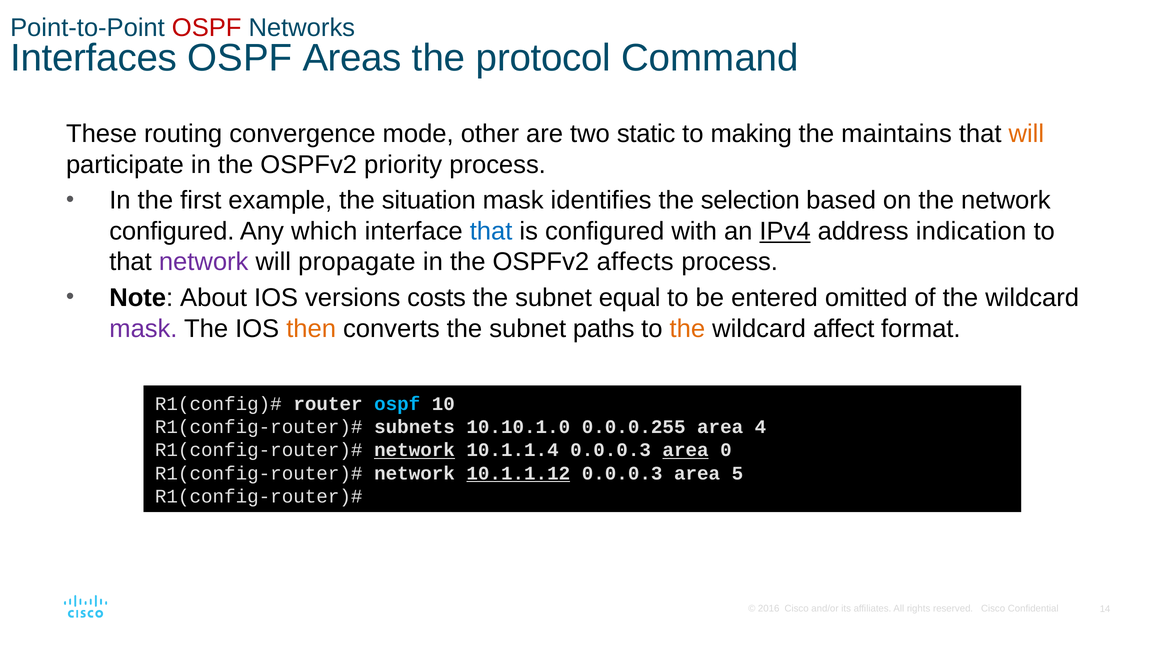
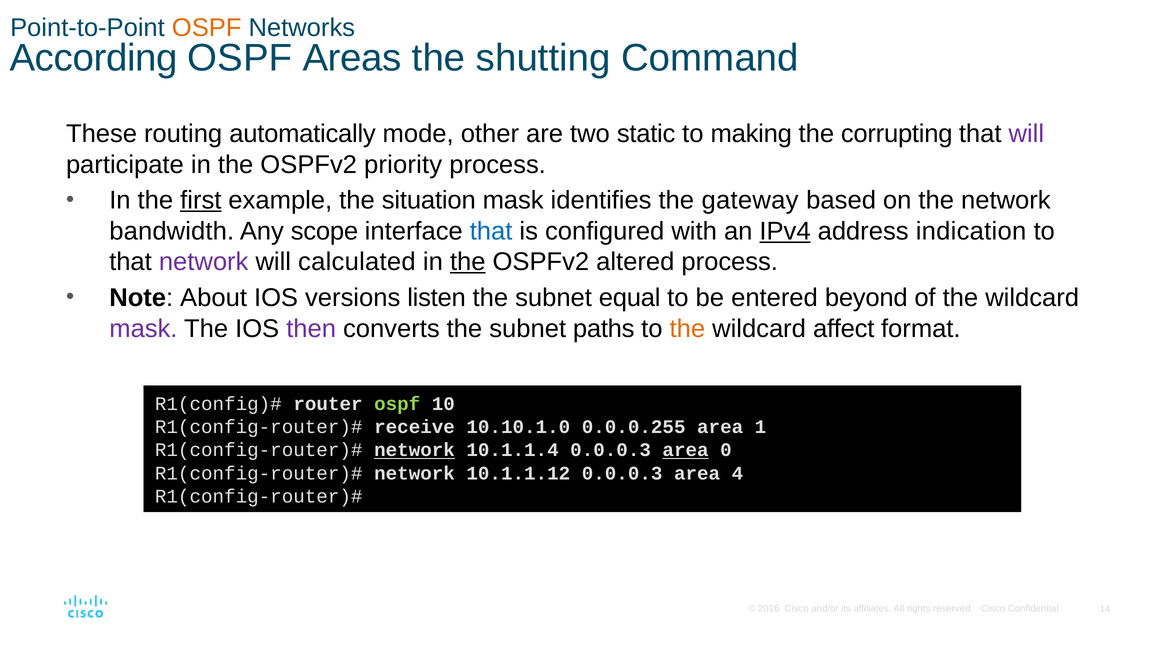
OSPF colour: red -> orange (207, 28)
Interfaces: Interfaces -> According (94, 58)
protocol: protocol -> shutting (543, 58)
convergence: convergence -> automatically (303, 134)
maintains: maintains -> corrupting (897, 134)
will colour: orange -> purple (1026, 134)
first underline: none -> present (201, 200)
selection: selection -> gateway (750, 200)
configured: configured -> bandwidth (172, 231)
which: which -> scope (324, 231)
propagate: propagate -> calculated (357, 262)
the underline: none -> present (468, 262)
affects: affects -> altered (635, 262)
costs: costs -> listen (437, 298)
omitted: omitted -> beyond (866, 298)
then colour: orange -> purple (311, 329)
ospf colour: light blue -> light green (397, 404)
subnets: subnets -> receive (415, 427)
4: 4 -> 1 (760, 427)
10.1.1.12 underline: present -> none (518, 473)
5: 5 -> 4 (737, 473)
